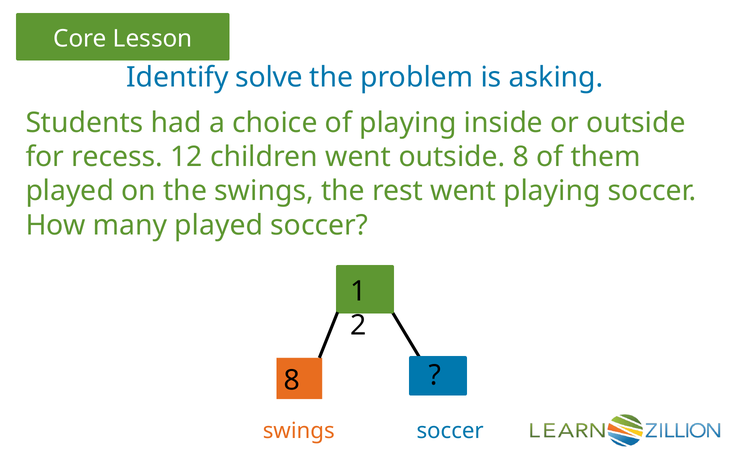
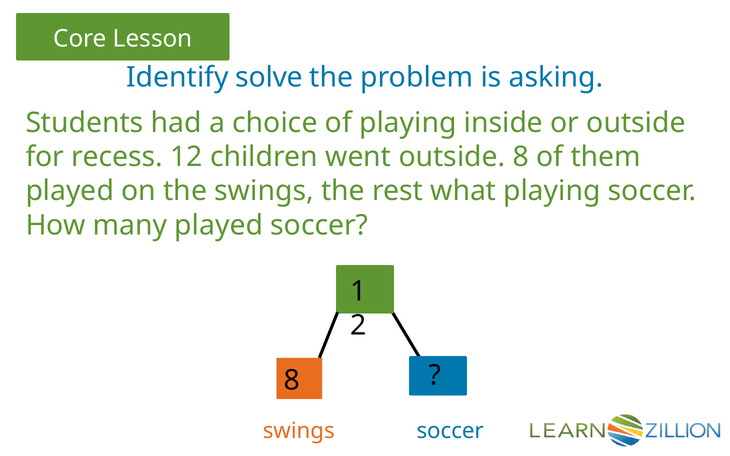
rest went: went -> what (463, 191)
